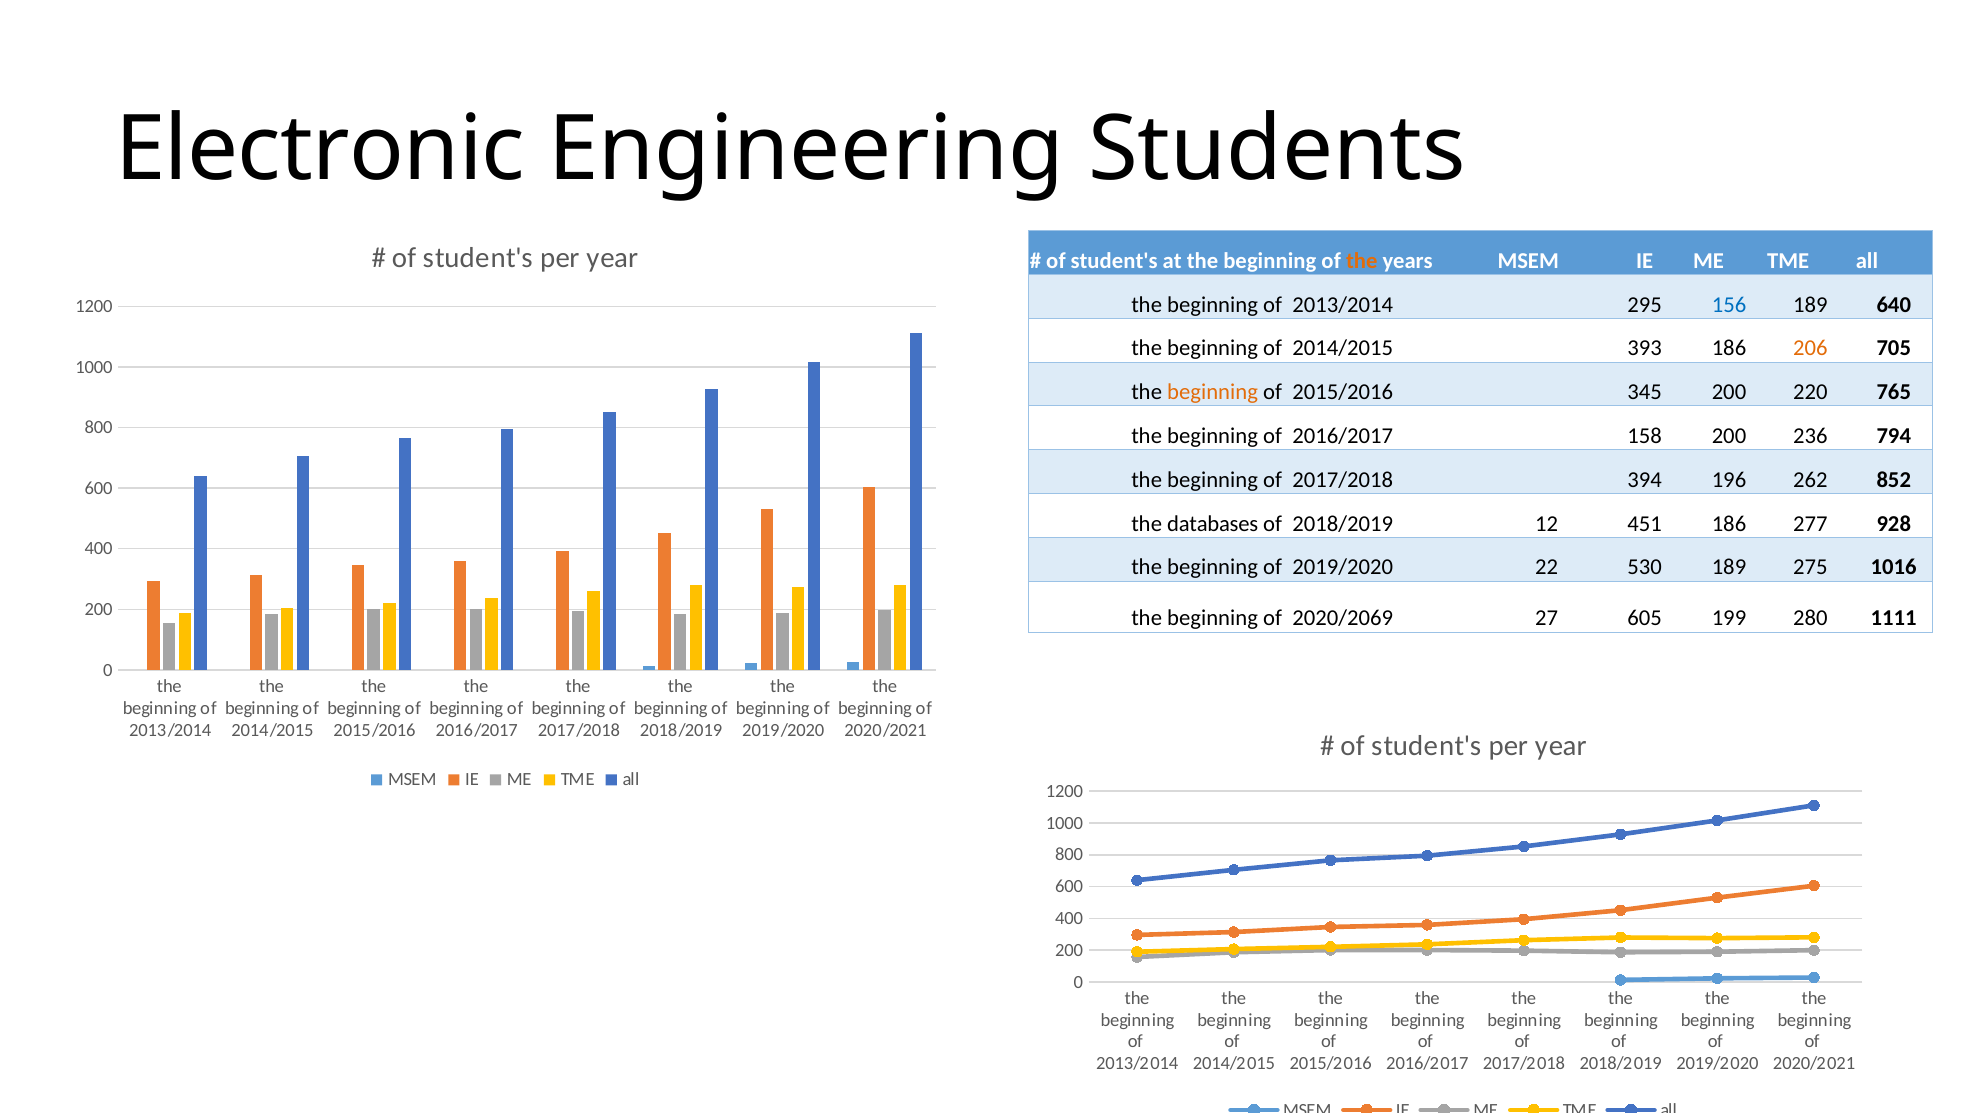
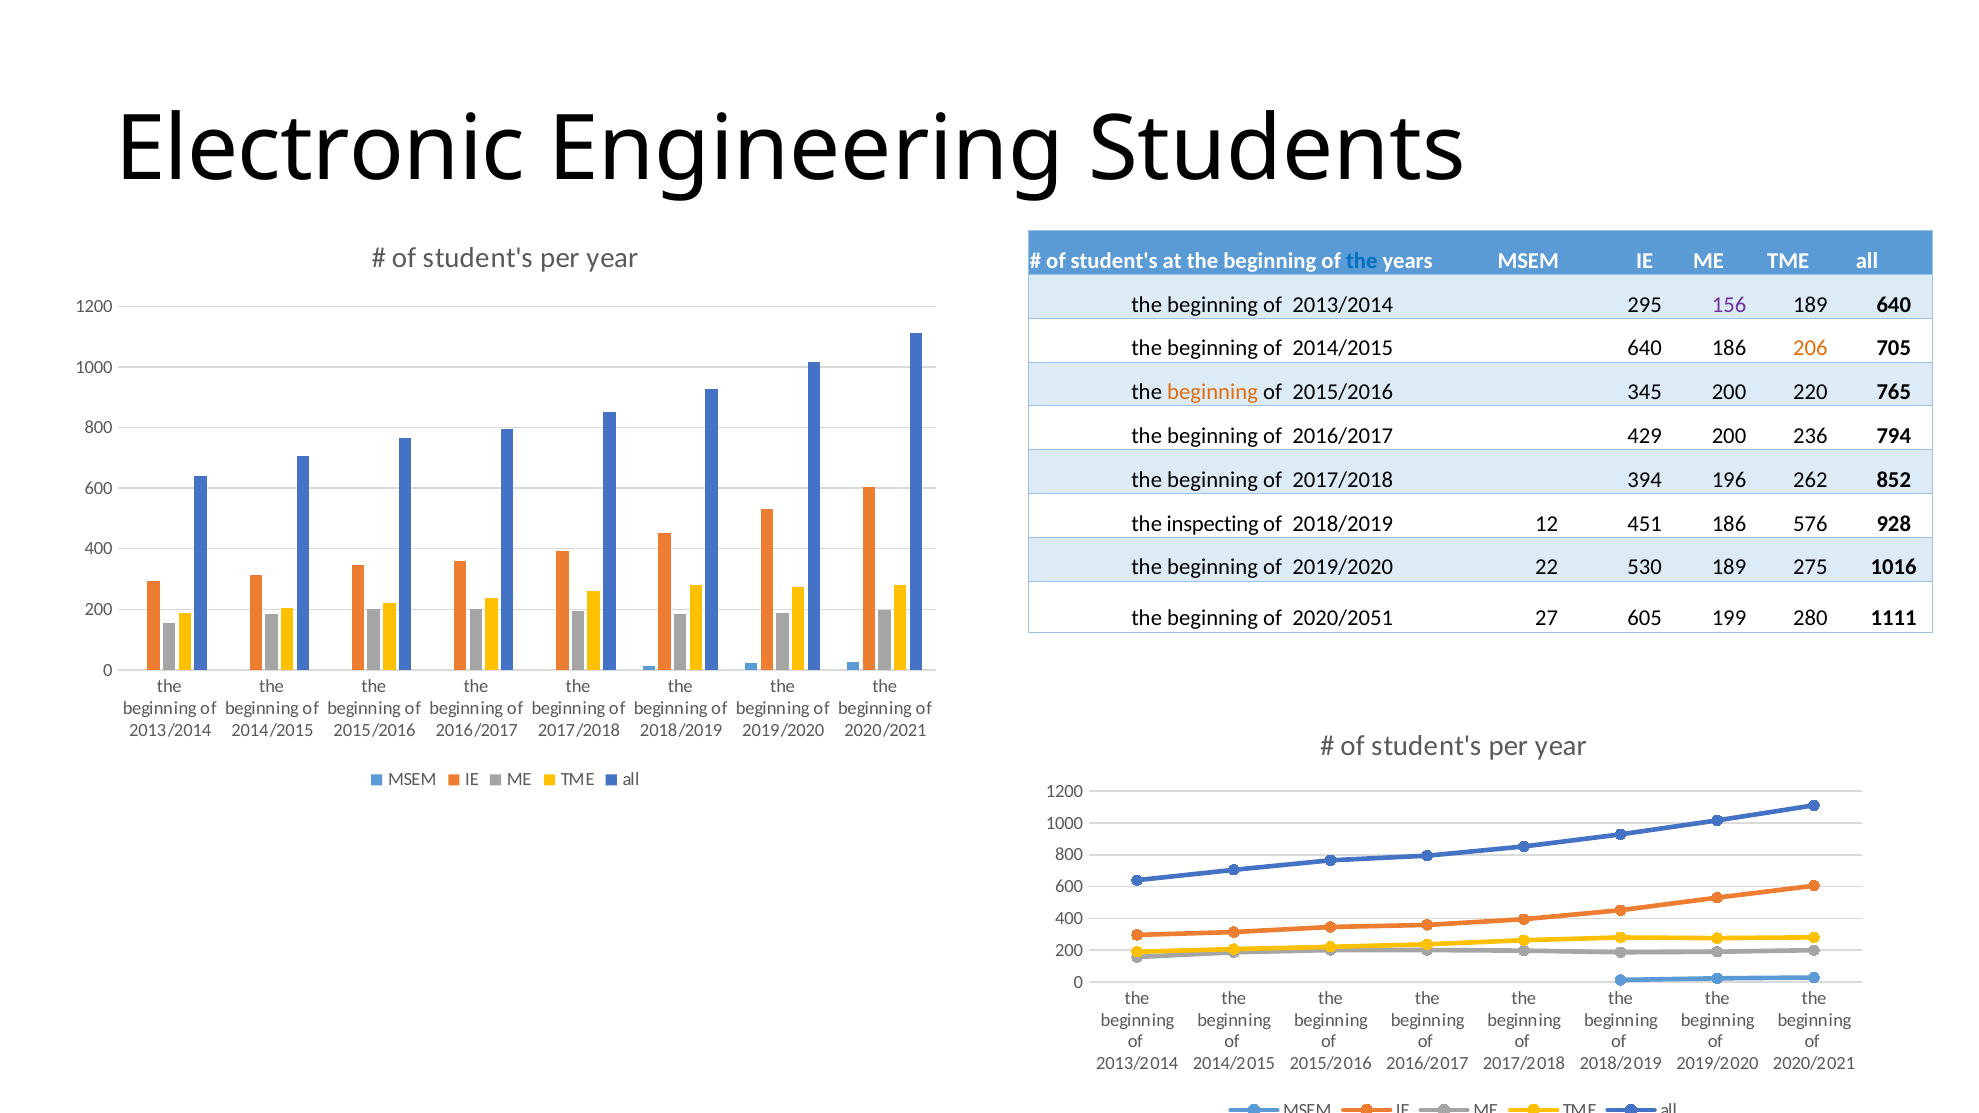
the colour: orange -> blue (1362, 261)
156 colour: blue -> purple (1729, 305)
2014/2015 393: 393 -> 640 (1645, 349)
158: 158 -> 429 (1645, 436)
databases: databases -> inspecting (1213, 524)
277: 277 -> 576 (1810, 524)
2020/2069: 2020/2069 -> 2020/2051 (1343, 618)
